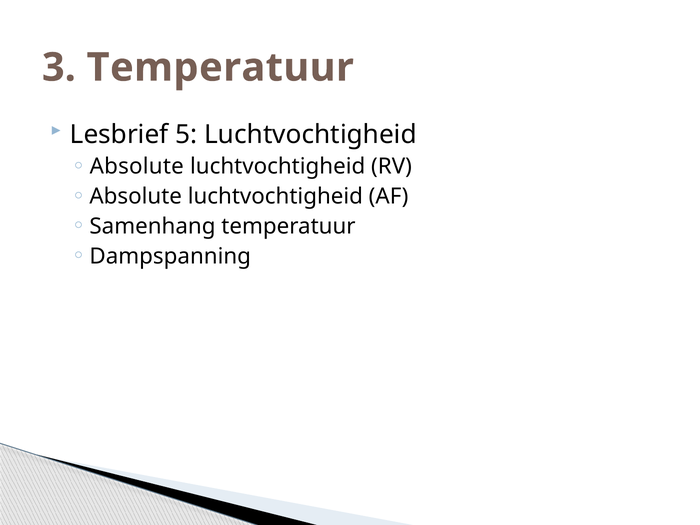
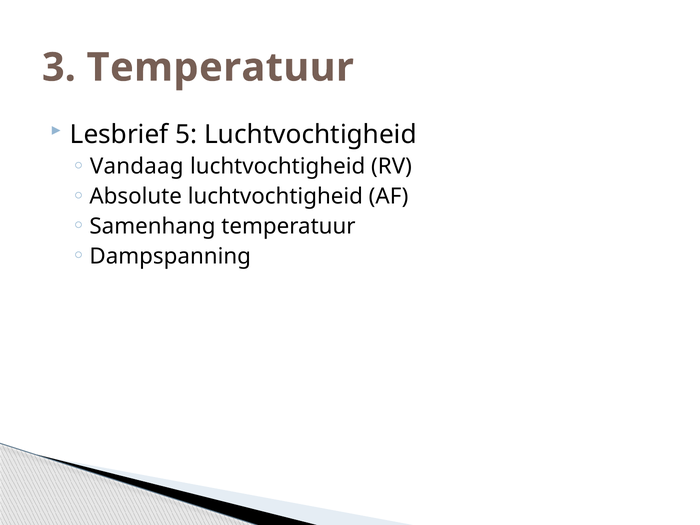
Absolute: Absolute -> Vandaag (137, 166)
